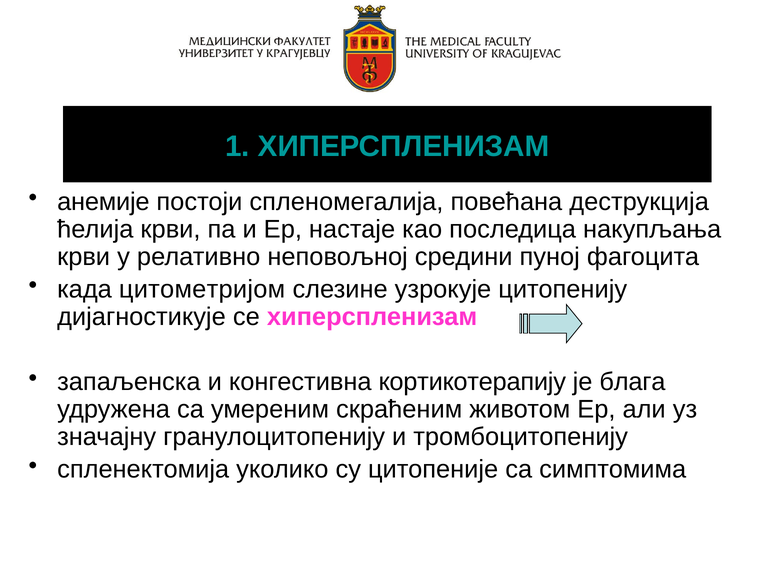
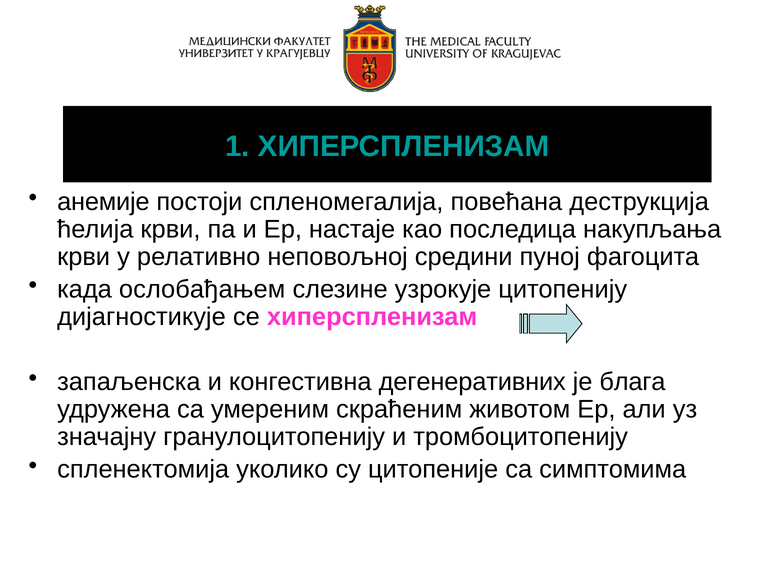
цитометријом: цитометријом -> ослобађањем (202, 289)
кортикотерапију: кортикотерапију -> дегенеративних (472, 381)
